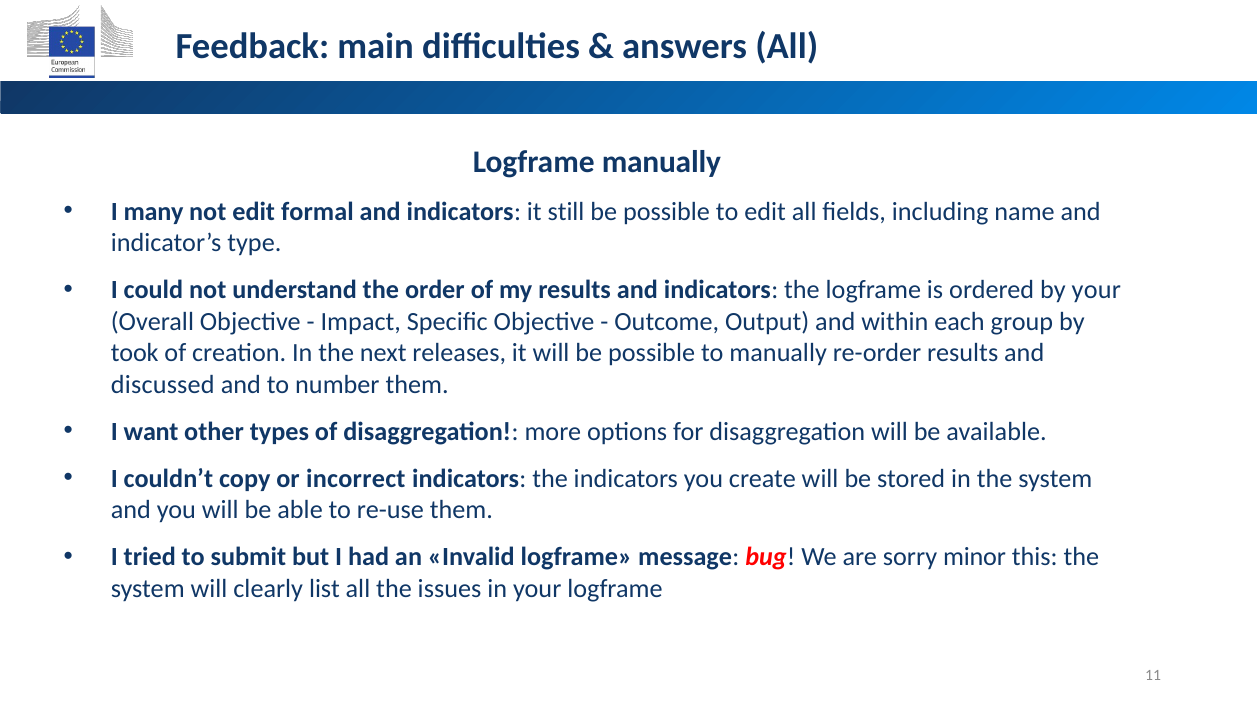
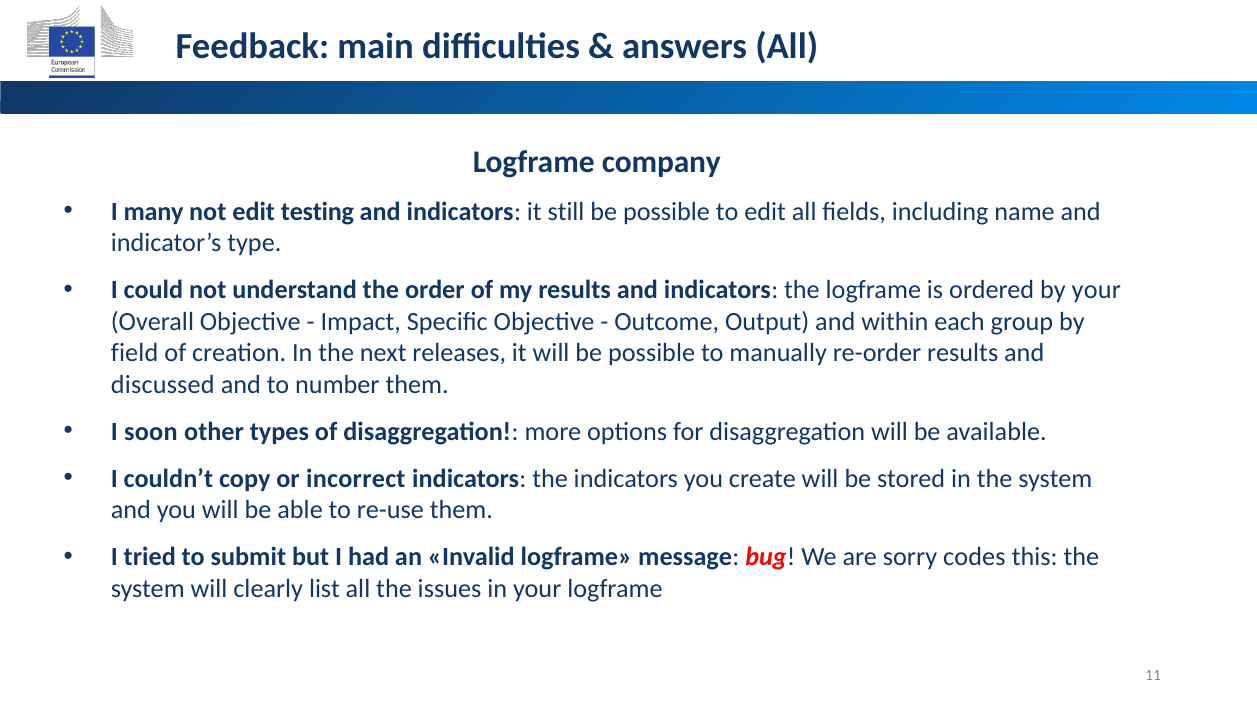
Logframe manually: manually -> company (661, 162)
formal: formal -> testing (318, 212)
took: took -> field (135, 353)
want: want -> soon (151, 432)
minor: minor -> codes (974, 557)
